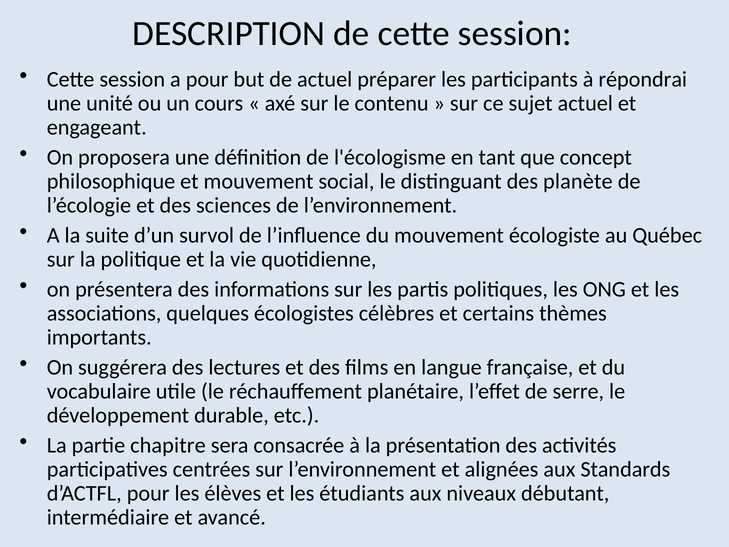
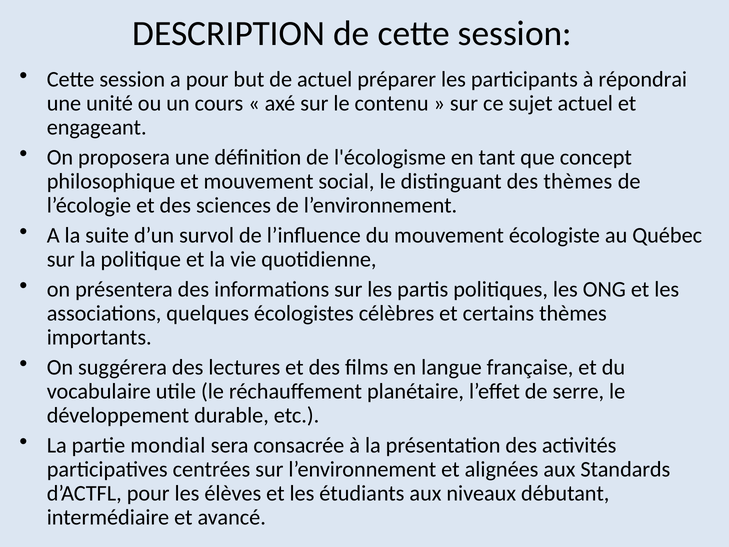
des planète: planète -> thèmes (578, 181)
chapitre: chapitre -> mondial (168, 445)
